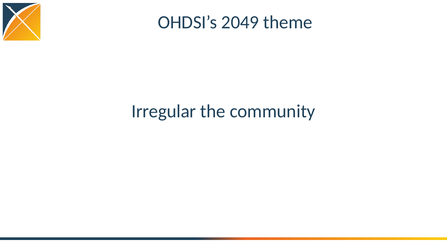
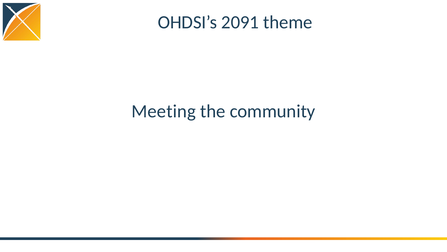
2049: 2049 -> 2091 (240, 22)
Irregular: Irregular -> Meeting (164, 111)
